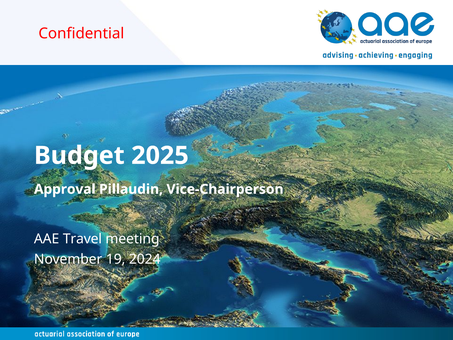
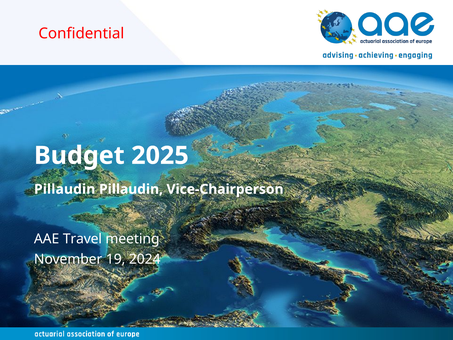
Approval: Approval -> Pillaudin (65, 189)
